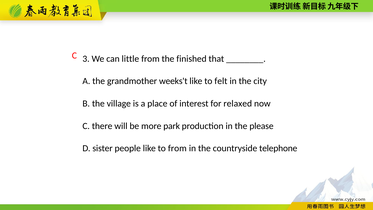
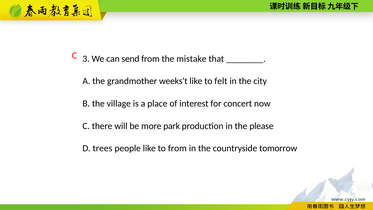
little: little -> send (130, 59)
finished: finished -> mistake (191, 59)
relaxed: relaxed -> concert (238, 103)
sister: sister -> trees (102, 148)
telephone: telephone -> tomorrow (278, 148)
